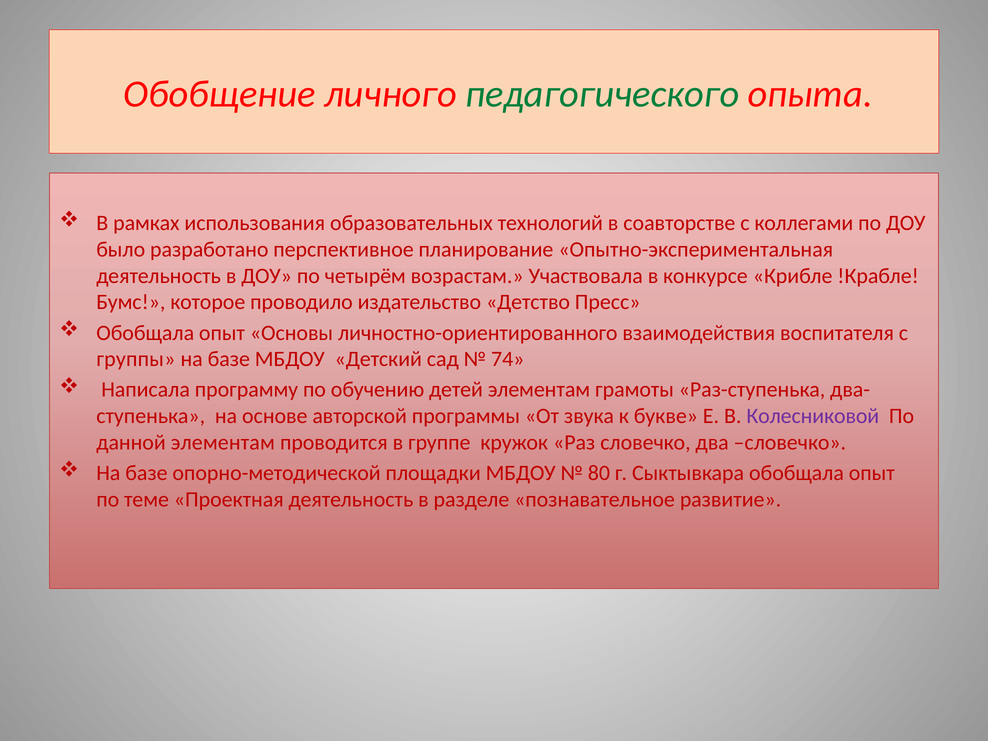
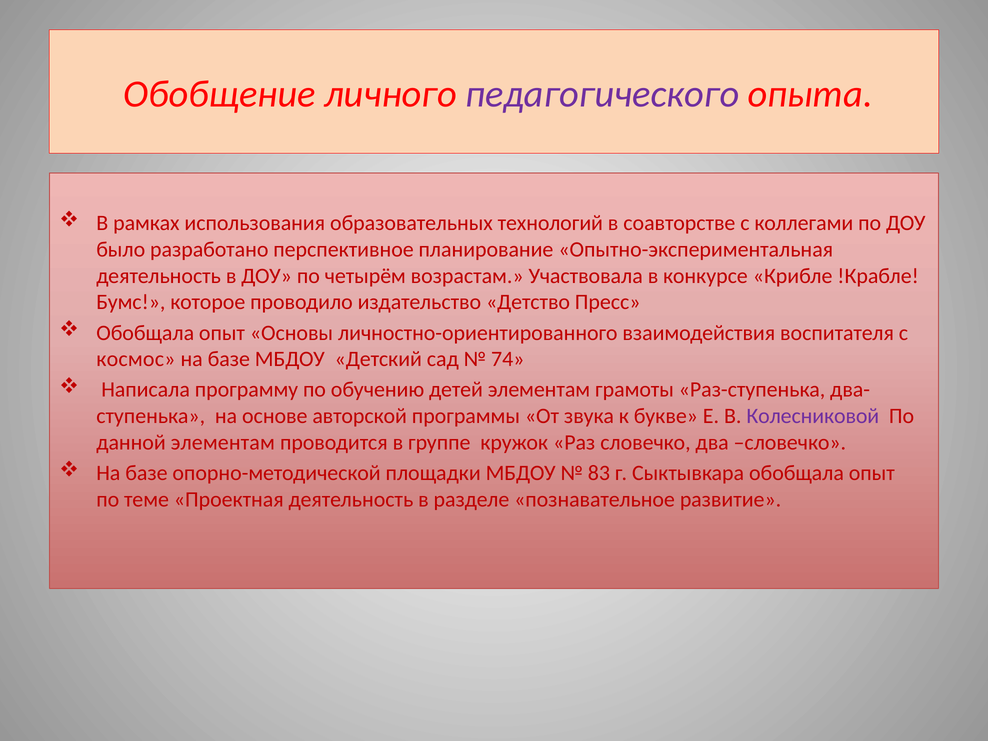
педагогического colour: green -> purple (602, 94)
группы: группы -> космос (136, 359)
80: 80 -> 83 (599, 473)
